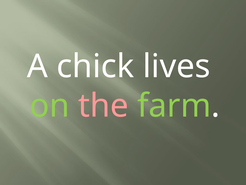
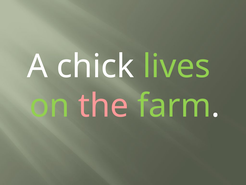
lives colour: white -> light green (177, 66)
